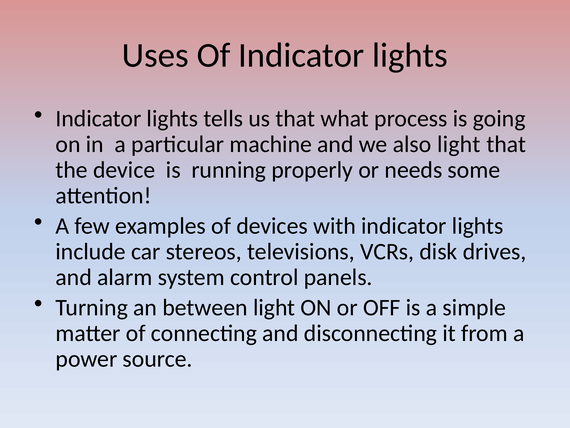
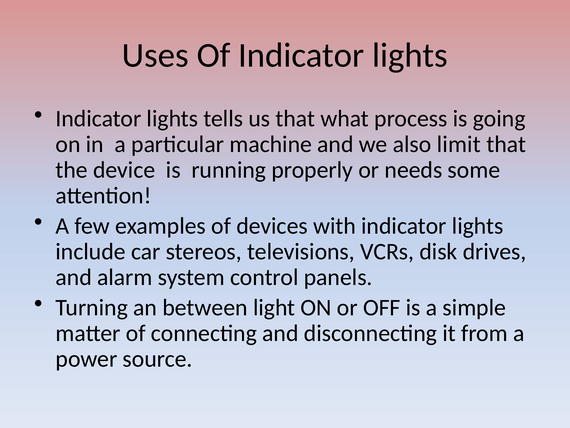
also light: light -> limit (459, 144)
